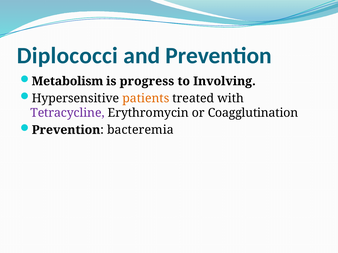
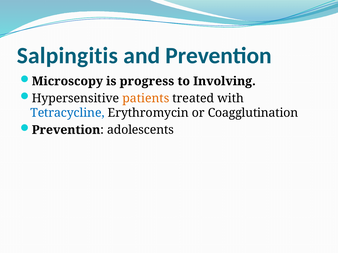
Diplococci: Diplococci -> Salpingitis (67, 56)
Metabolism: Metabolism -> Microscopy (67, 81)
Tetracycline colour: purple -> blue (67, 113)
bacteremia: bacteremia -> adolescents (140, 130)
